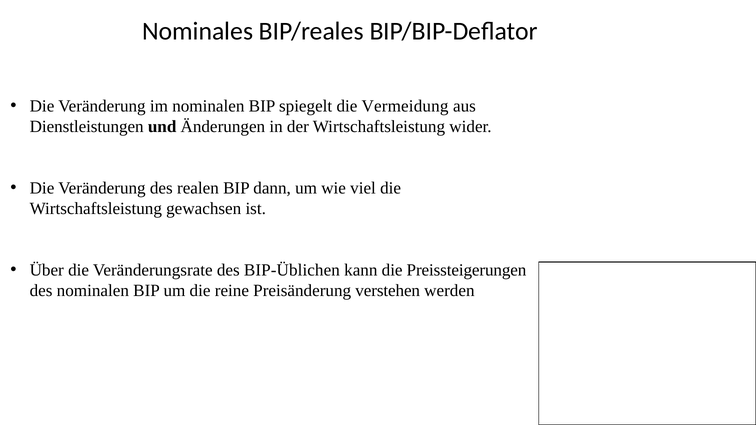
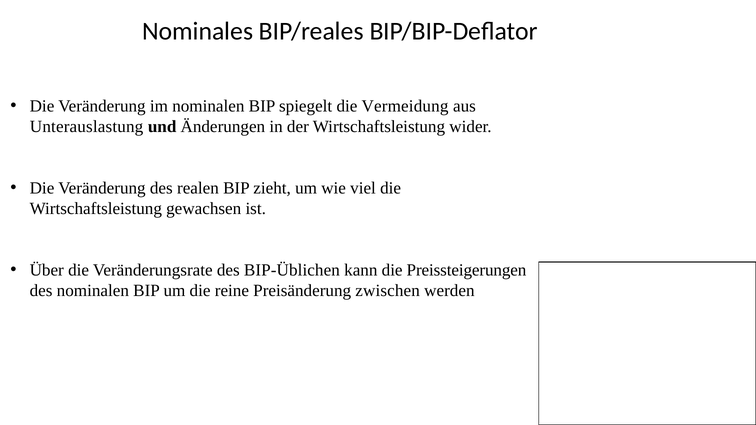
Dienstleistungen: Dienstleistungen -> Unterauslastung (87, 127)
dann: dann -> zieht (272, 188)
verstehen: verstehen -> zwischen (388, 291)
